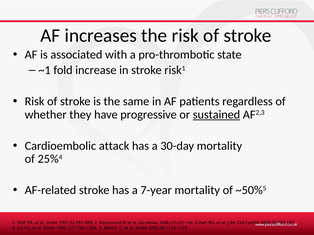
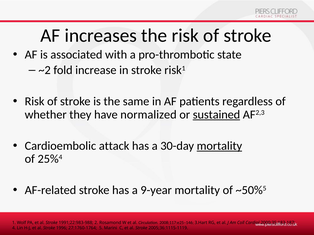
~1: ~1 -> ~2 (45, 70)
progressive: progressive -> normalized (148, 115)
mortality underline: none -> present (219, 146)
7-year: 7-year -> 9-year (156, 191)
